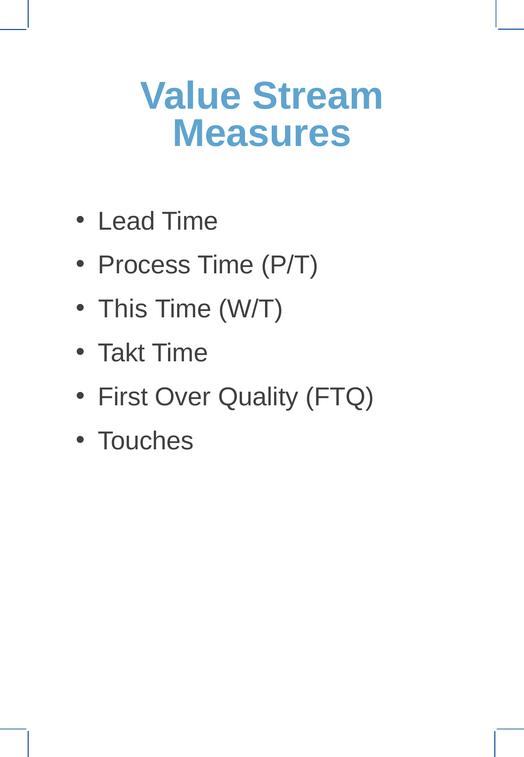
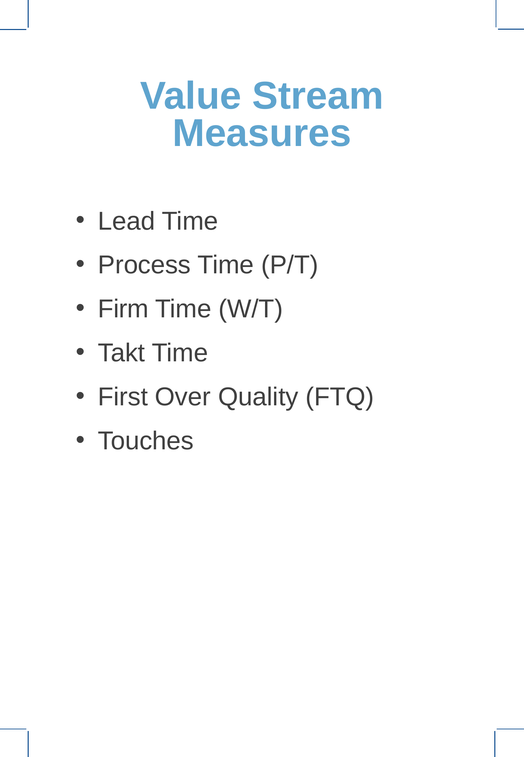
This: This -> Firm (123, 309)
